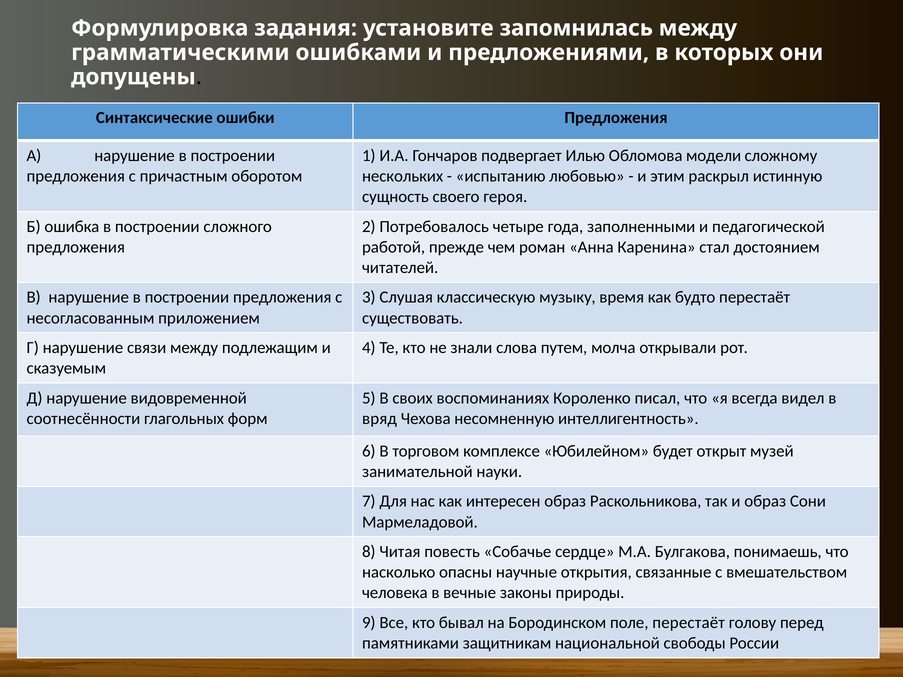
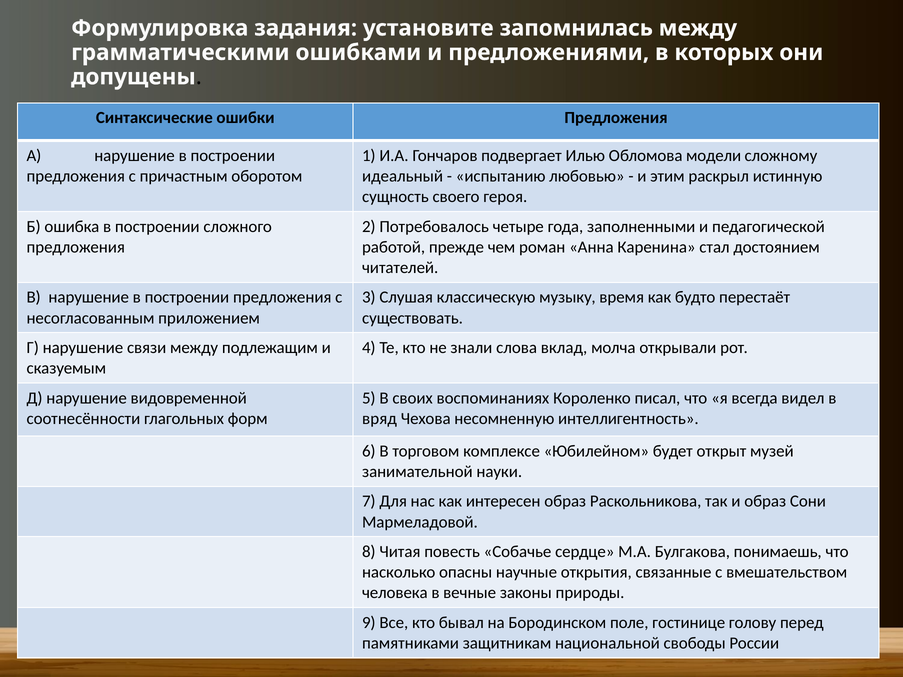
нескольких: нескольких -> идеальный (403, 176)
путем: путем -> вклад (564, 348)
поле перестаёт: перестаёт -> гостинице (689, 623)
